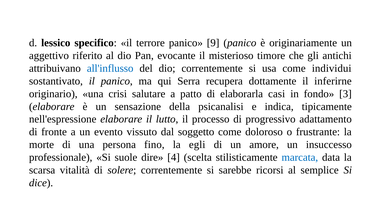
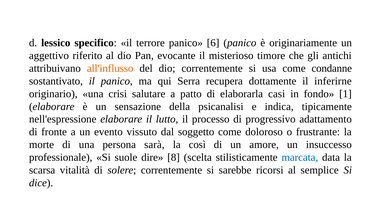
9: 9 -> 6 (213, 43)
all'influsso colour: blue -> orange (110, 68)
individui: individui -> condanne (332, 68)
3: 3 -> 1 (345, 94)
fino: fino -> sarà (154, 145)
egli: egli -> così (197, 145)
4: 4 -> 8 (174, 158)
